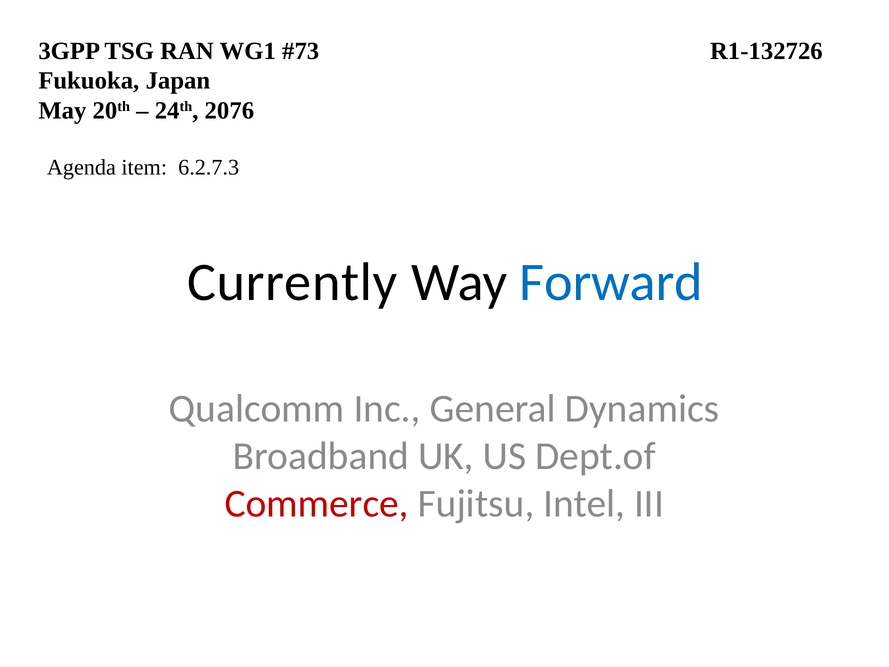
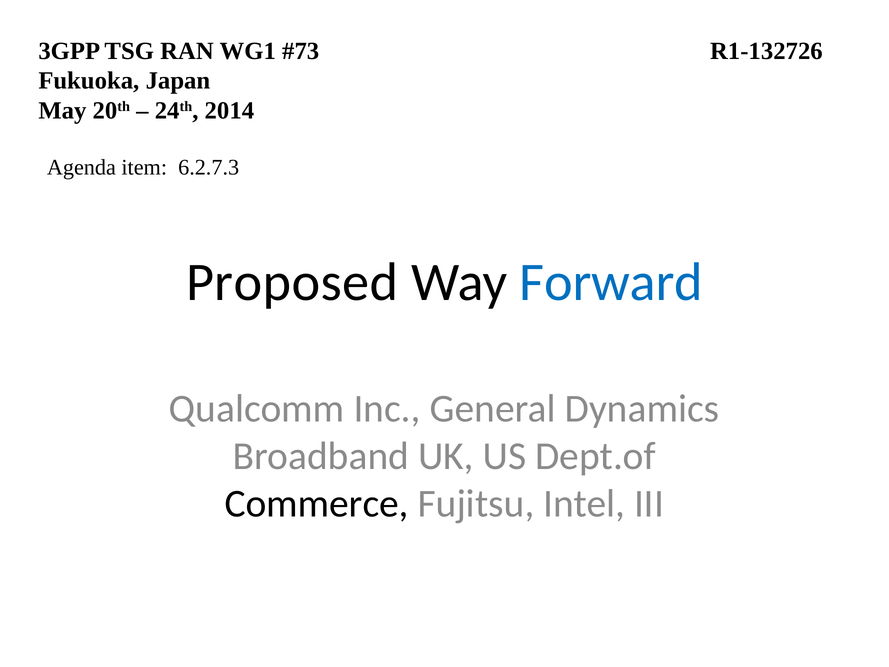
2076: 2076 -> 2014 (229, 110)
Currently: Currently -> Proposed (292, 282)
Commerce colour: red -> black (317, 504)
